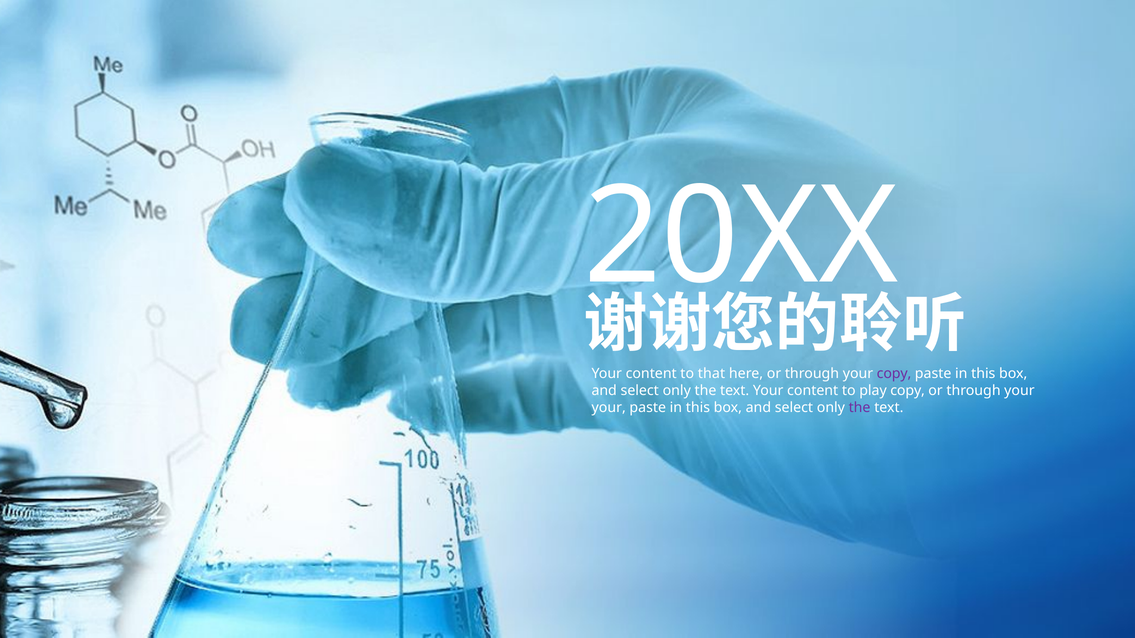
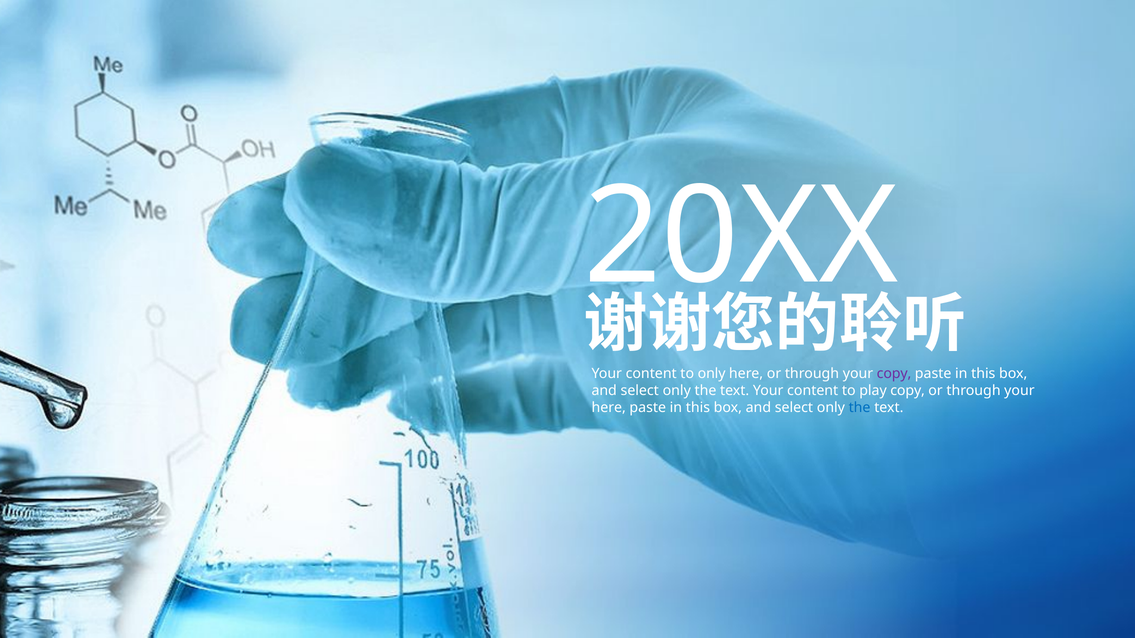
to that: that -> only (712, 374)
your: your -> here (609, 408)
the colour: purple -> blue (860, 408)
